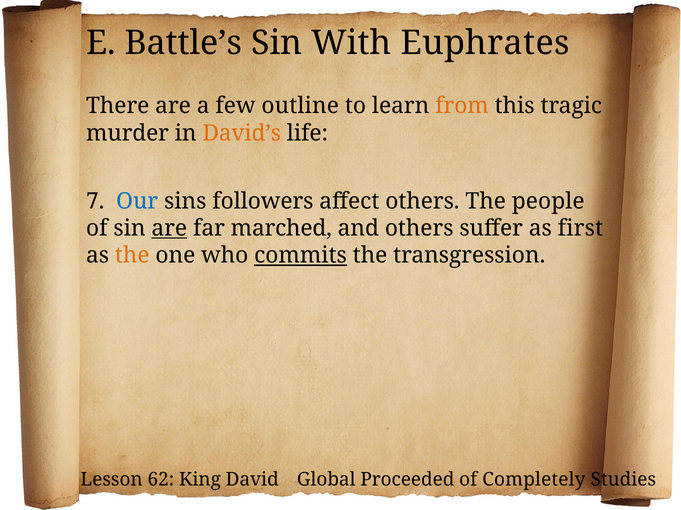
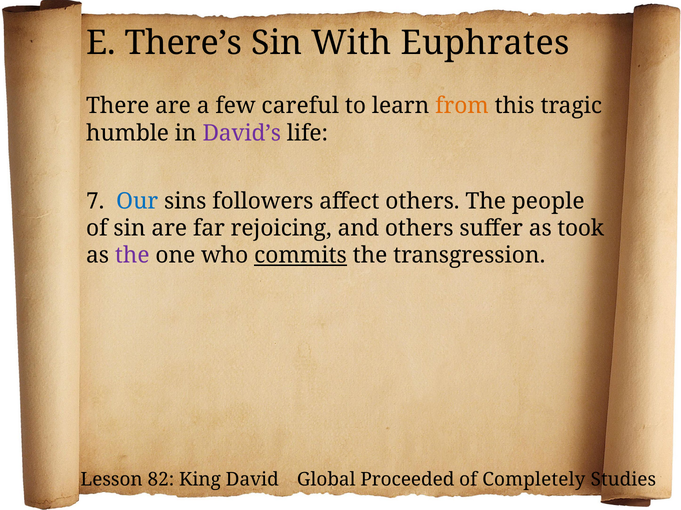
Battle’s: Battle’s -> There’s (183, 43)
outline: outline -> careful (300, 106)
murder: murder -> humble (128, 133)
David’s colour: orange -> purple (242, 133)
are underline: present -> none (169, 229)
marched: marched -> rejoicing (281, 229)
first: first -> took (581, 229)
the colour: orange -> purple (132, 256)
62: 62 -> 82 (161, 480)
